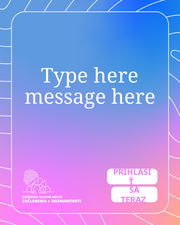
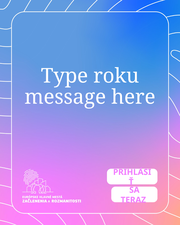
Type here: here -> roku (116, 76)
